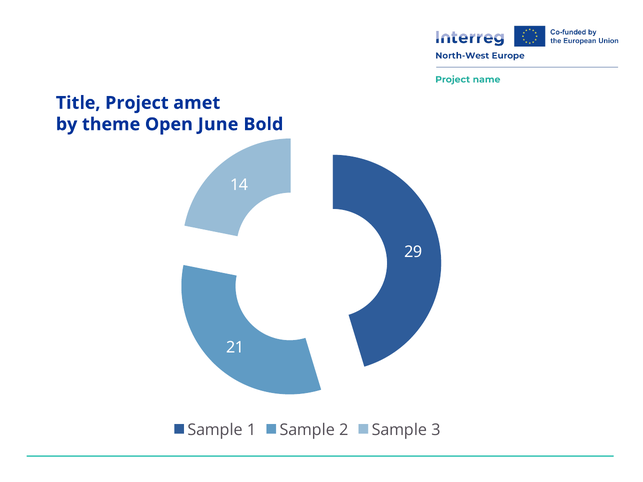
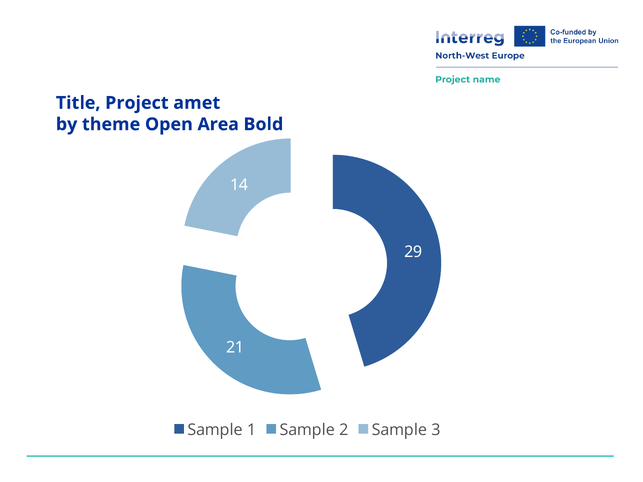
June: June -> Area (218, 124)
